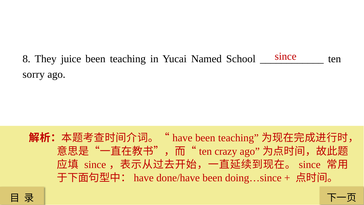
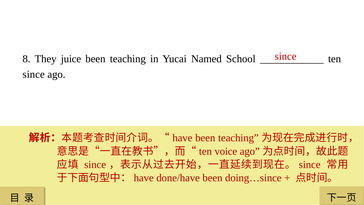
sorry: sorry -> since (34, 74)
crazy: crazy -> voice (226, 151)
